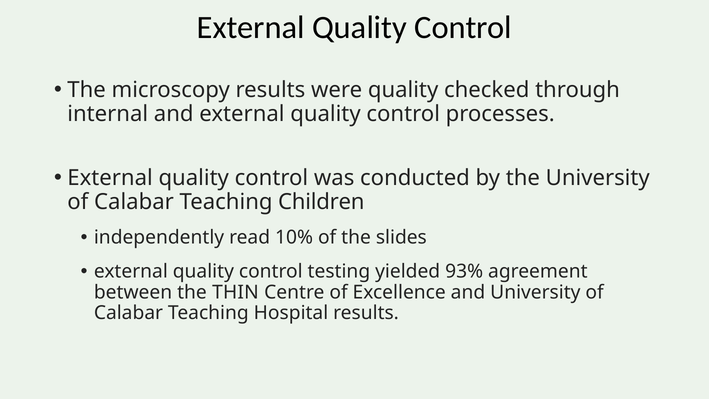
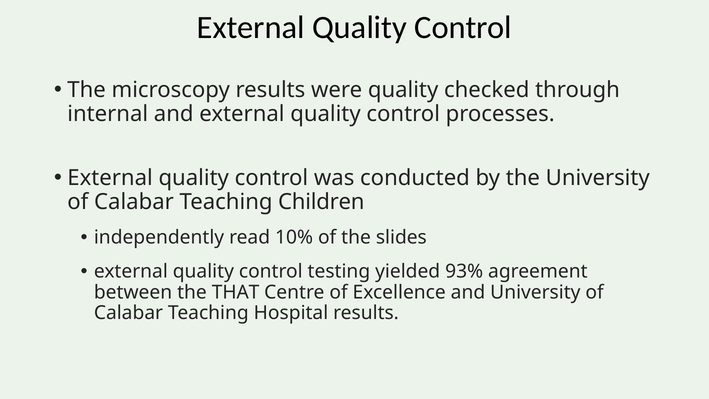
THIN: THIN -> THAT (236, 292)
